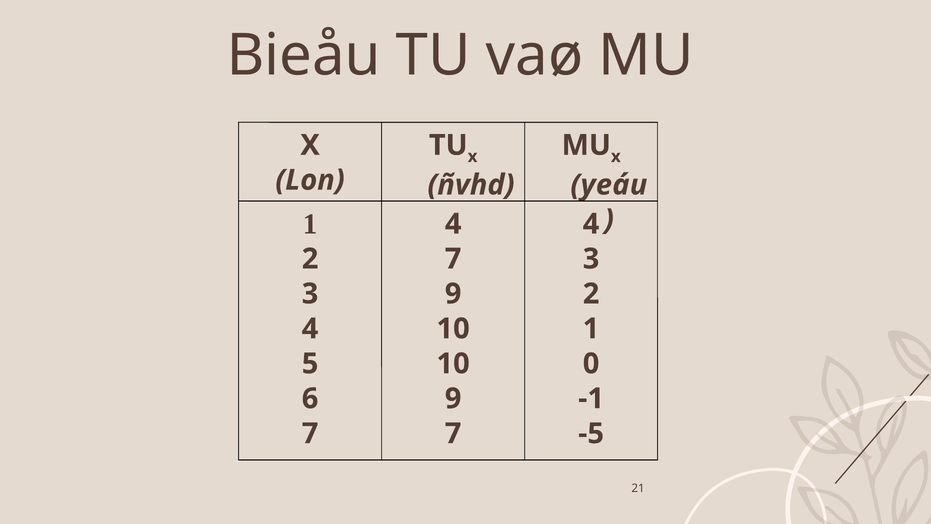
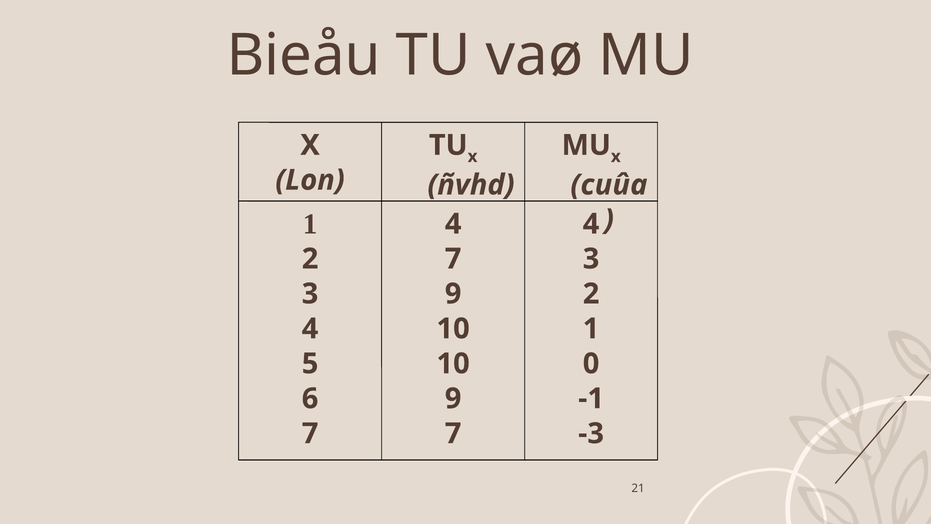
yeáu: yeáu -> cuûa (609, 185)
-5: -5 -> -3 (591, 433)
